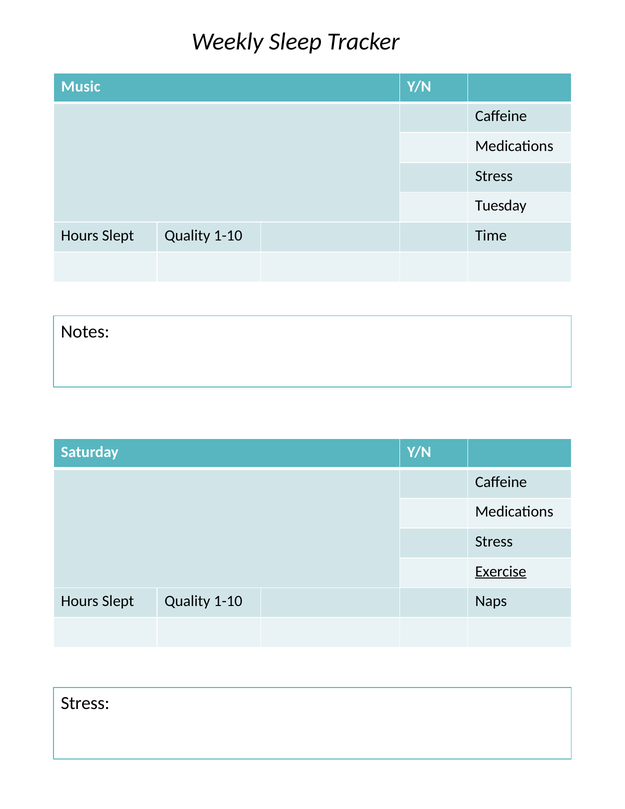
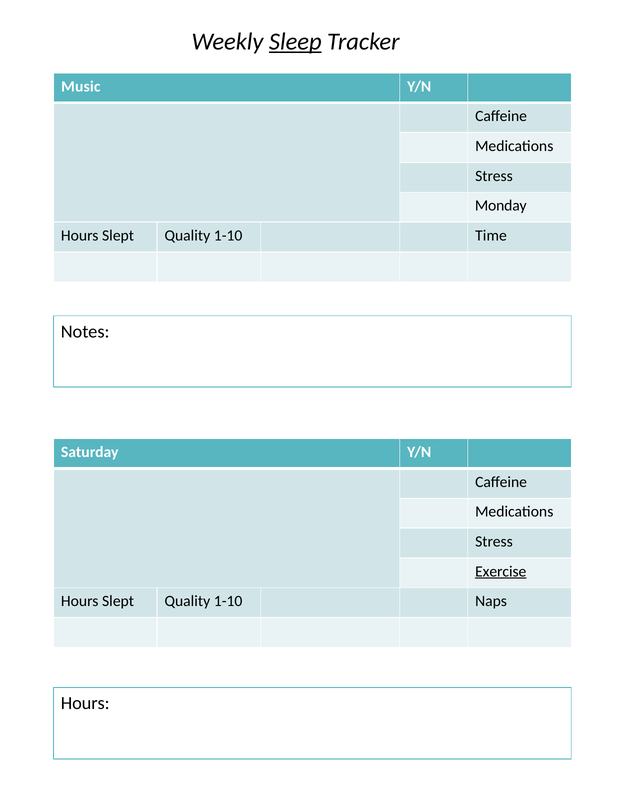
Sleep underline: none -> present (295, 41)
Tuesday: Tuesday -> Monday (501, 206)
Stress: Stress -> Hours (85, 703)
